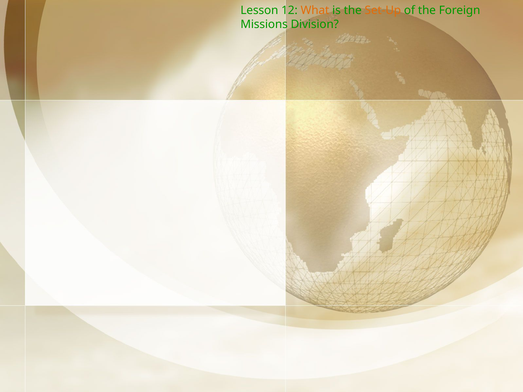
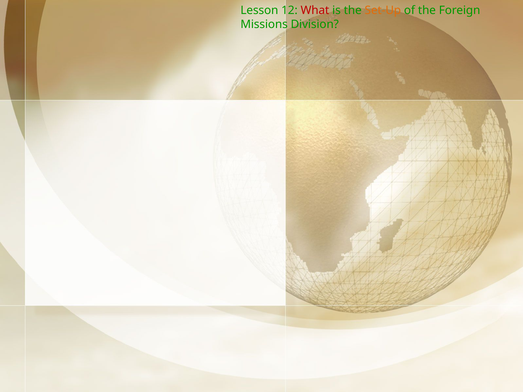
What colour: orange -> red (315, 10)
